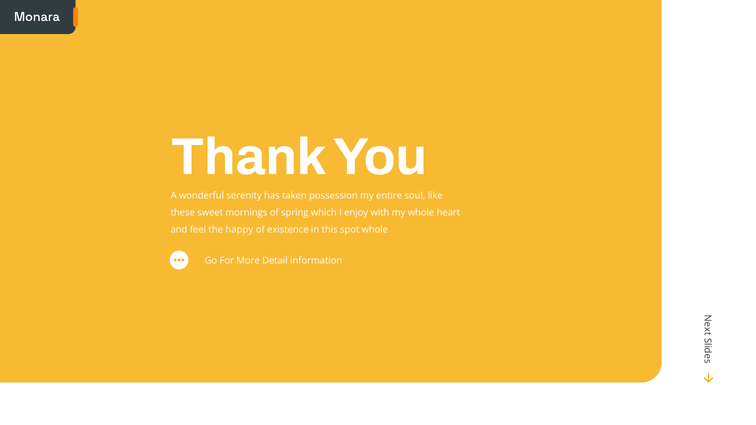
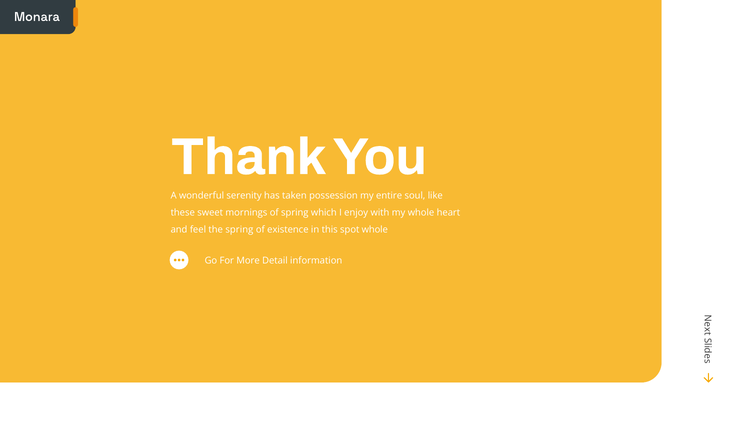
the happy: happy -> spring (239, 230)
